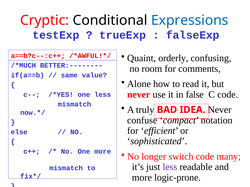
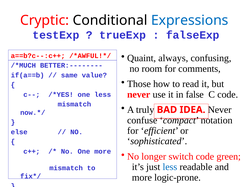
orderly: orderly -> always (173, 58)
Alone: Alone -> Those (139, 84)
many: many -> green (229, 157)
less colour: purple -> blue (170, 167)
